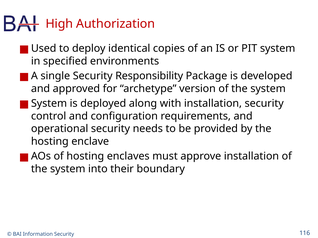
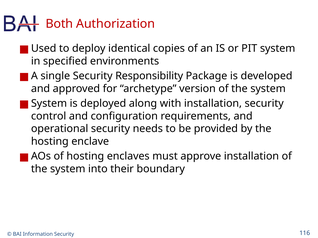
High: High -> Both (59, 24)
